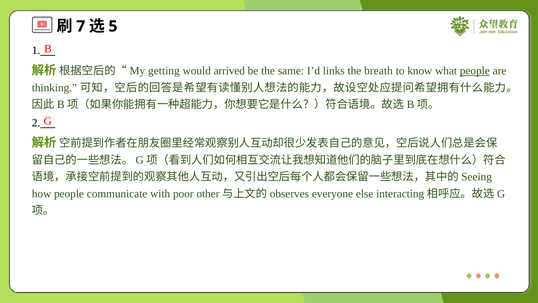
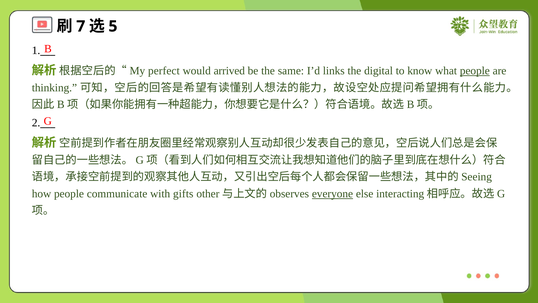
getting: getting -> perfect (164, 71)
breath: breath -> digital (379, 71)
poor: poor -> gifts (183, 194)
everyone underline: none -> present (332, 194)
